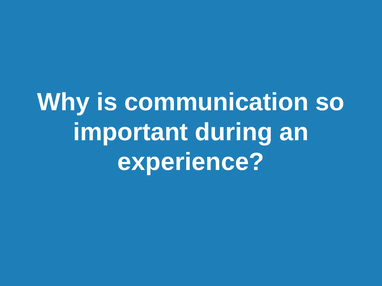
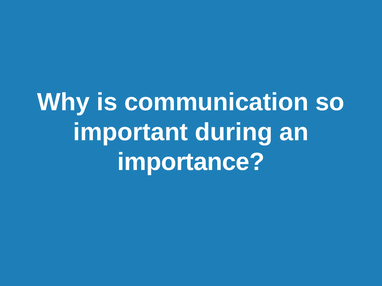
experience: experience -> importance (191, 162)
